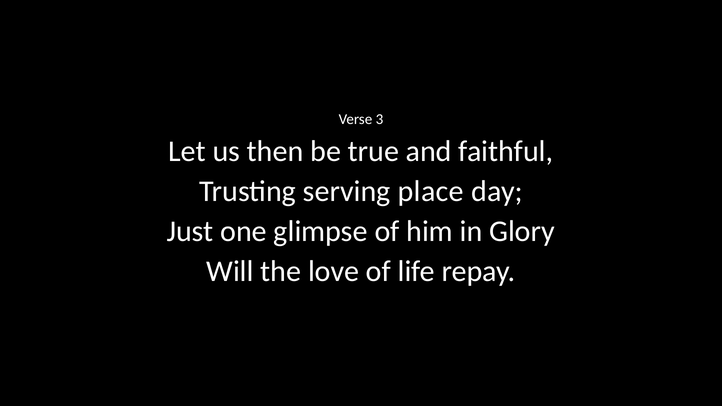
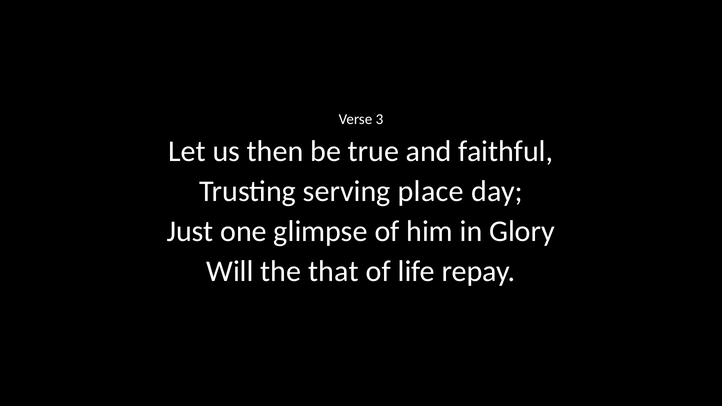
love: love -> that (333, 271)
